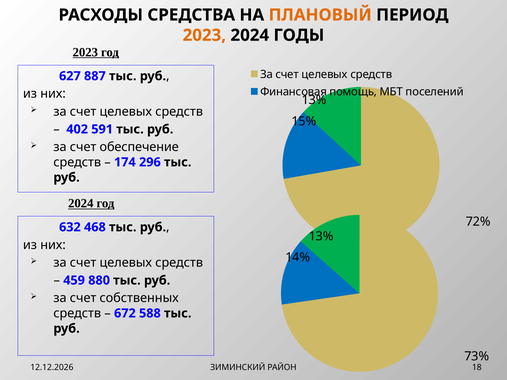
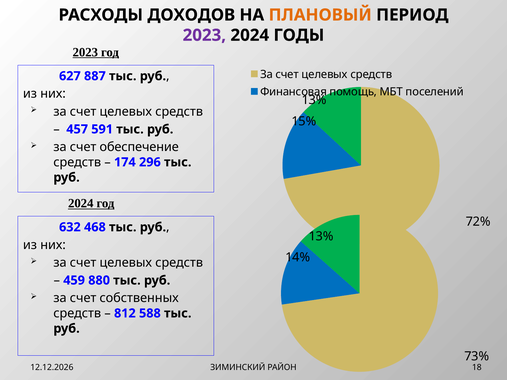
СРЕДСТВА: СРЕДСТВА -> ДОХОДОВ (191, 15)
2023 colour: orange -> purple (204, 35)
402: 402 -> 457 (77, 129)
672: 672 -> 812 (125, 313)
